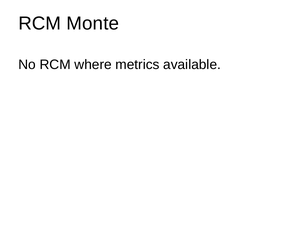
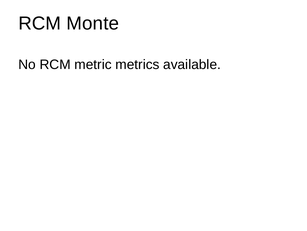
where: where -> metric (93, 64)
